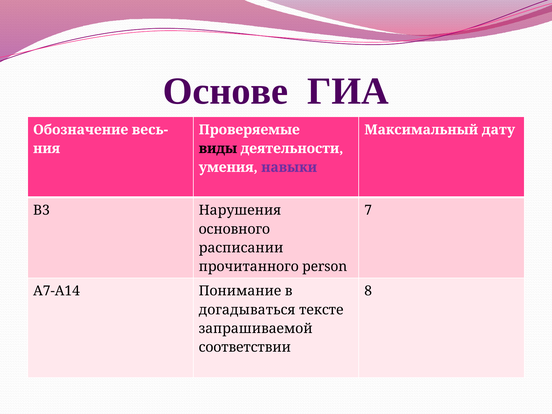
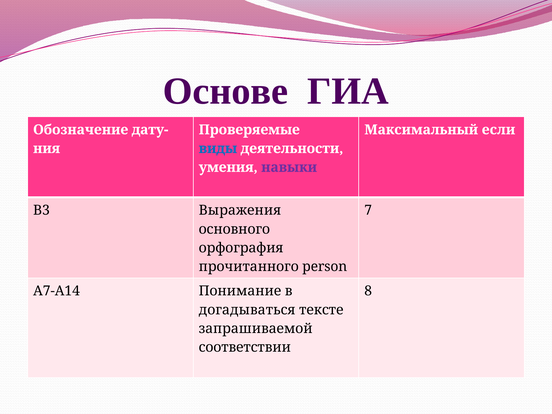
весь-: весь- -> дату- (150, 130)
дату: дату -> если (499, 130)
виды colour: black -> blue (218, 149)
Нарушения: Нарушения -> Выражения (240, 210)
расписании: расписании -> орфография (241, 248)
